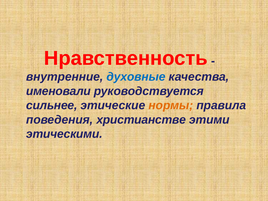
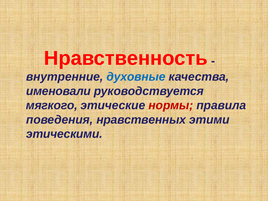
сильнее: сильнее -> мягкого (52, 105)
нормы colour: orange -> red (171, 105)
христианстве: христианстве -> нравственных (141, 120)
